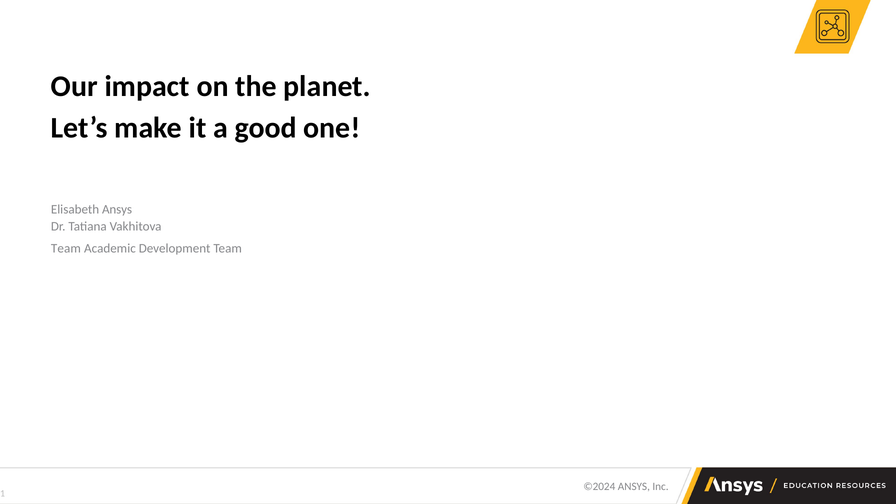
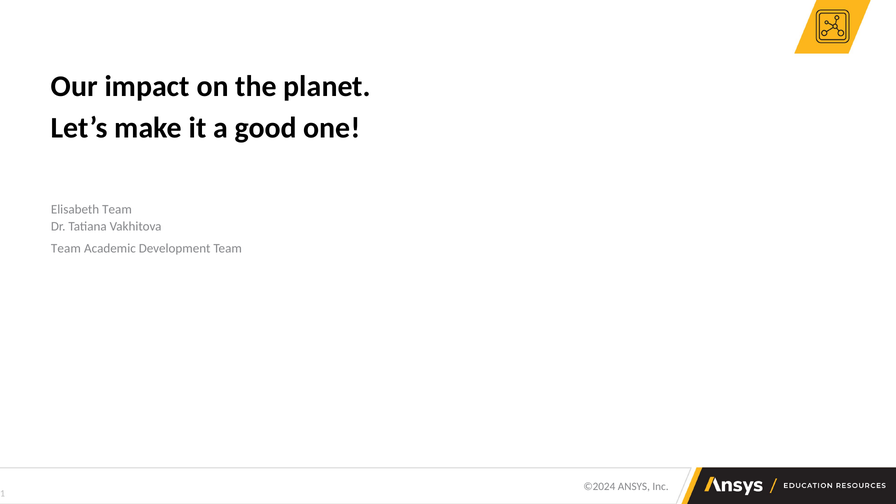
Elisabeth Ansys: Ansys -> Team (117, 209)
